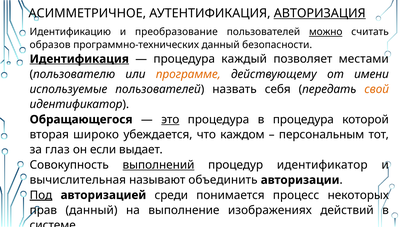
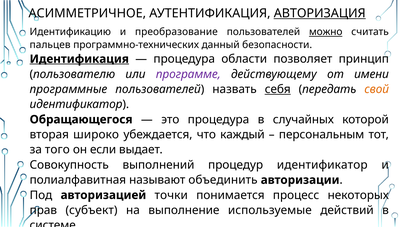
образов: образов -> пальцев (50, 45)
каждый: каждый -> области (244, 59)
местами: местами -> принцип (364, 59)
программе colour: orange -> purple (188, 74)
используемые: используемые -> программные (68, 89)
себя underline: none -> present (278, 89)
это underline: present -> none (170, 119)
в процедура: процедура -> случайных (303, 119)
каждом: каждом -> каждый (242, 134)
глаз: глаз -> того (57, 150)
выполнений underline: present -> none (158, 165)
вычислительная: вычислительная -> полиалфавитная (78, 180)
Под underline: present -> none (41, 195)
среди: среди -> точки (171, 195)
прав данный: данный -> субъект (92, 210)
изображениях: изображениях -> используемые (270, 210)
